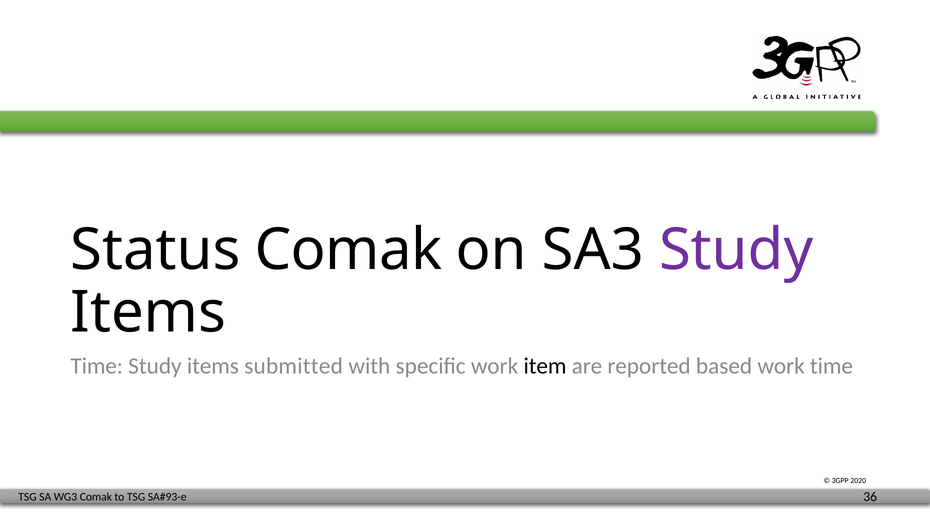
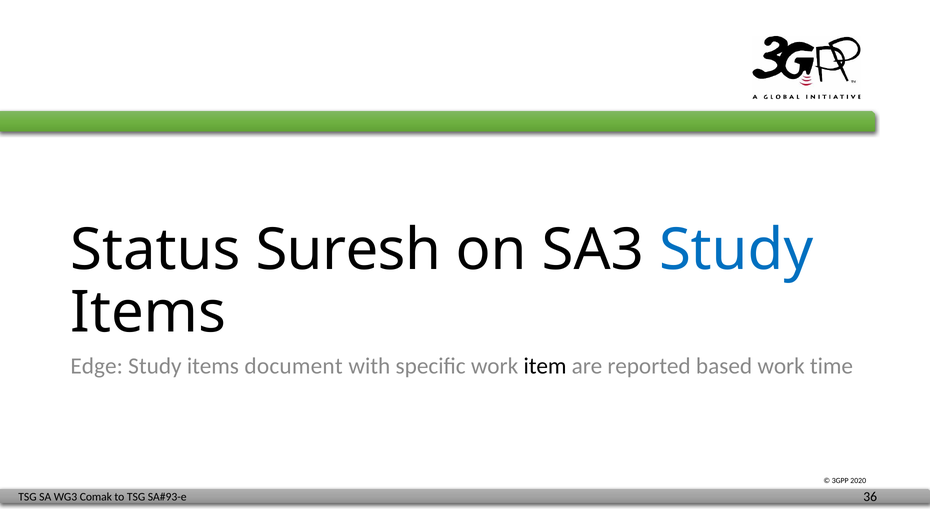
Status Comak: Comak -> Suresh (348, 250)
Study colour: purple -> blue (736, 250)
Time: Time -> Edge (97, 366)
submitted: submitted -> document (294, 366)
